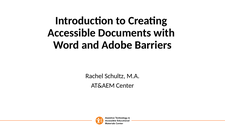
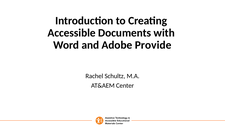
Barriers: Barriers -> Provide (153, 45)
